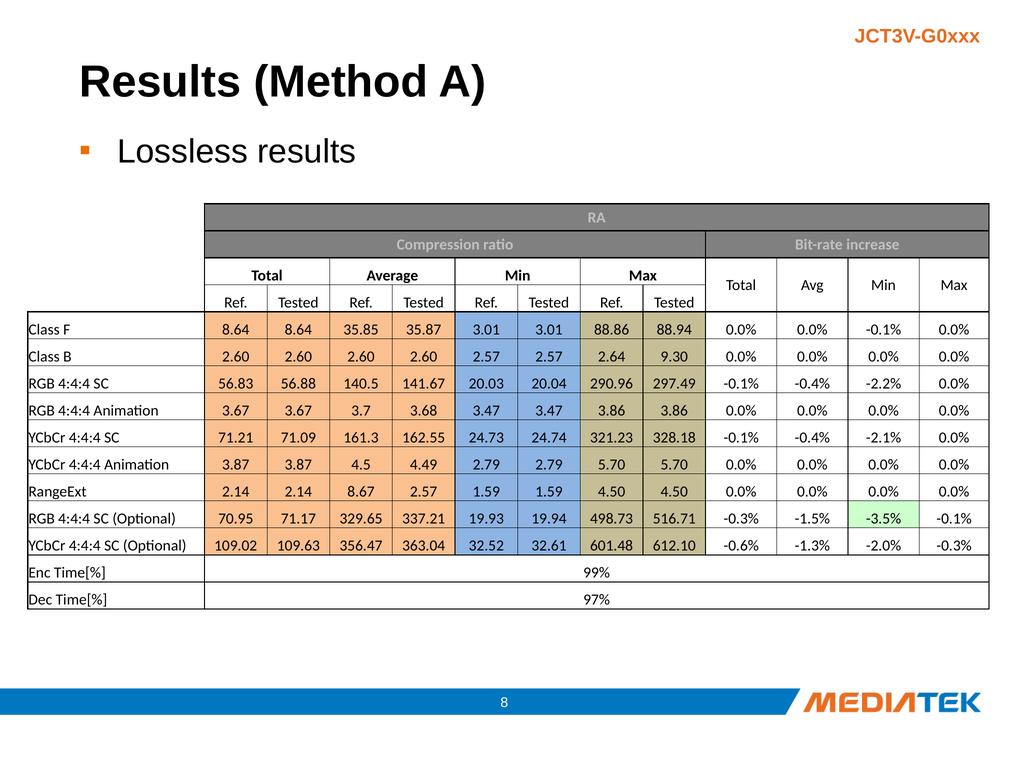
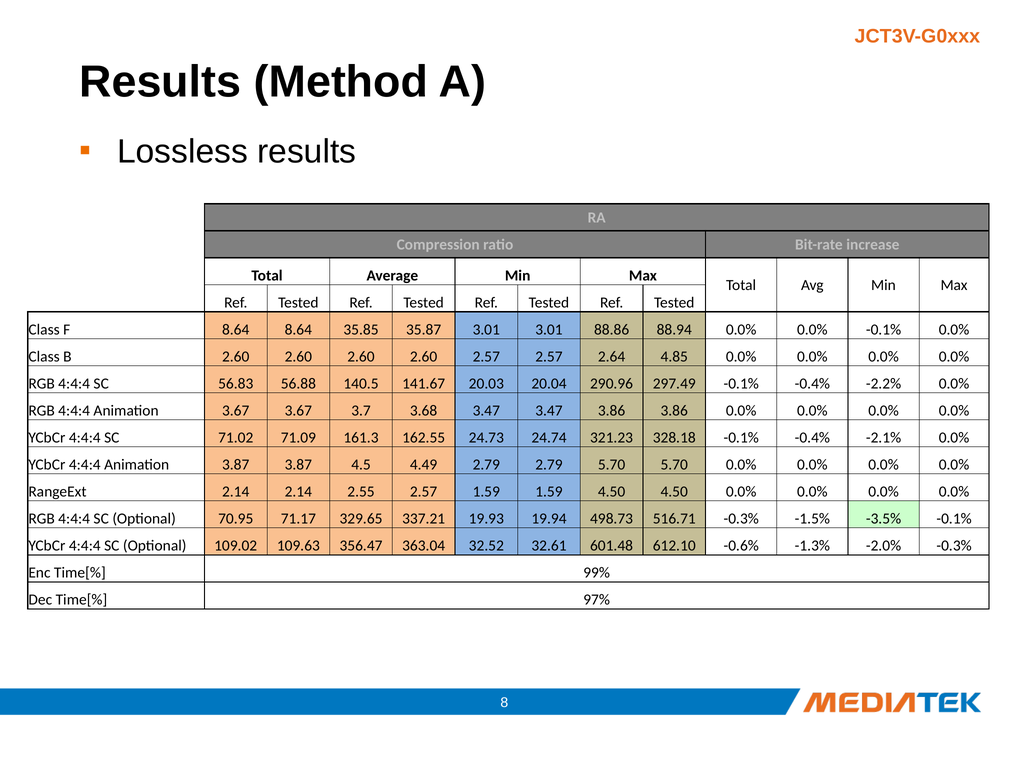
9.30: 9.30 -> 4.85 (674, 356)
71.21: 71.21 -> 71.02 (236, 437)
8.67: 8.67 -> 2.55 (361, 491)
